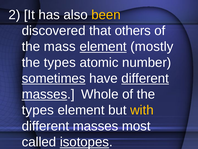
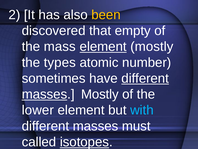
others: others -> empty (133, 31)
sometimes underline: present -> none (54, 78)
masses Whole: Whole -> Mostly (100, 94)
types: types -> lower (38, 110)
with colour: yellow -> light blue (142, 110)
most: most -> must (136, 126)
